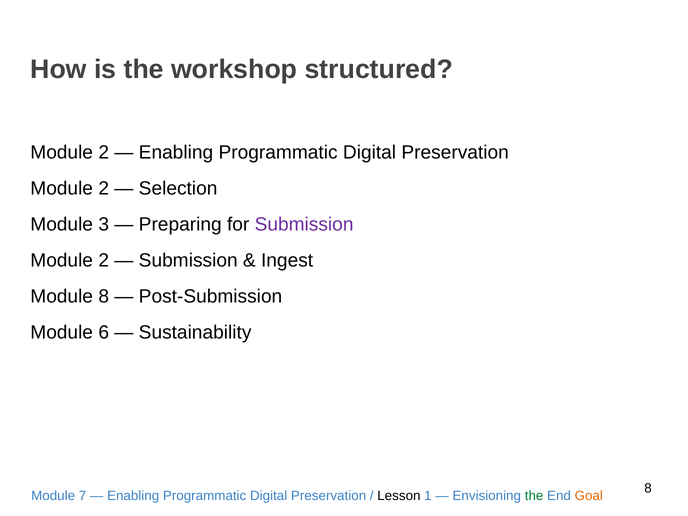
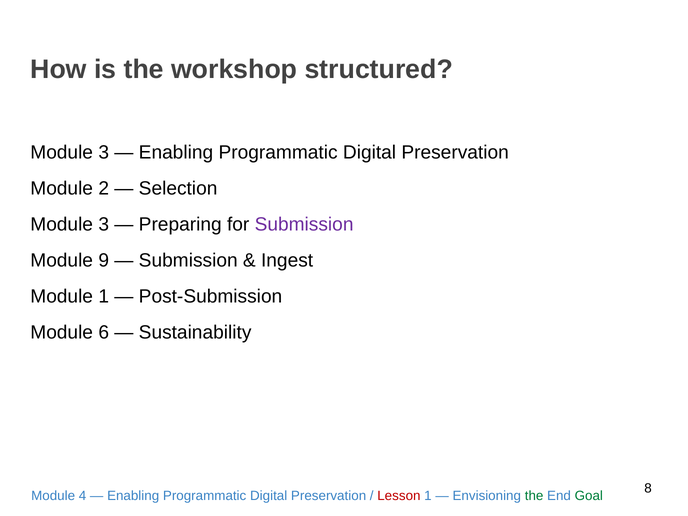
2: 2 -> 3 (104, 152)
2: 2 -> 9 (104, 260)
Module 8: 8 -> 1 (104, 296)
7: 7 -> 4 (83, 496)
Lesson colour: black -> red (399, 496)
Goal colour: orange -> green (589, 496)
